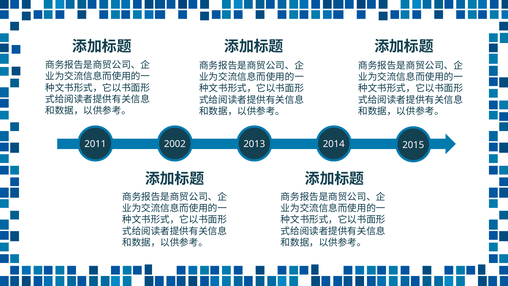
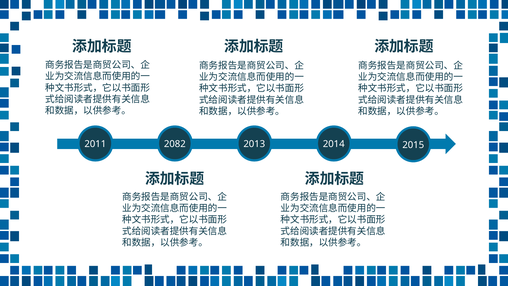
2002: 2002 -> 2082 (175, 144)
